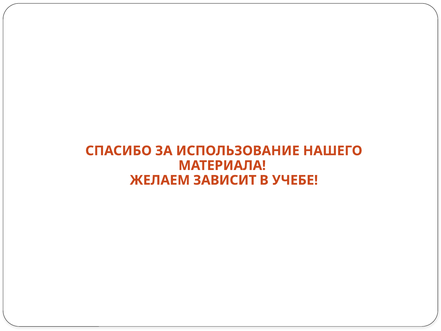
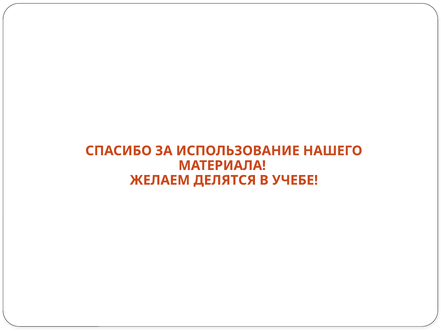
ЗАВИСИТ: ЗАВИСИТ -> ДЕЛЯТСЯ (225, 180)
